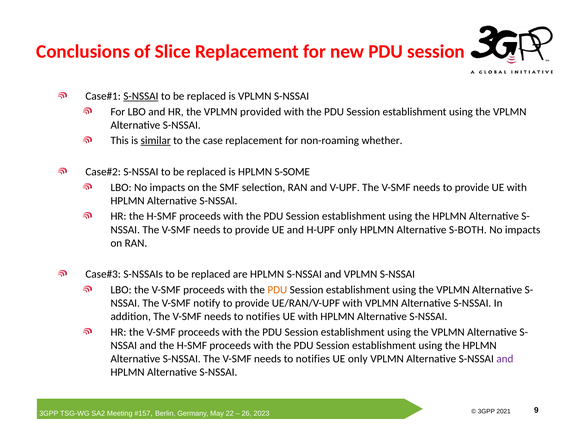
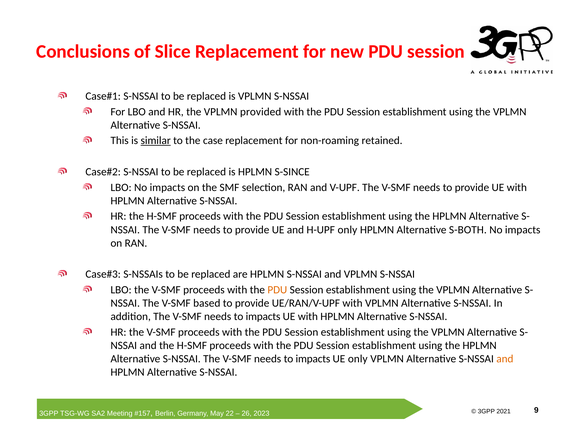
S-NSSAI underline: present -> none (141, 96)
whether: whether -> retained (382, 141)
S-SOME: S-SOME -> S-SINCE (292, 172)
notify: notify -> based (207, 303)
notifies: notifies -> impacts (263, 316)
notifies: notifies -> impacts (313, 359)
and colour: purple -> orange (505, 359)
